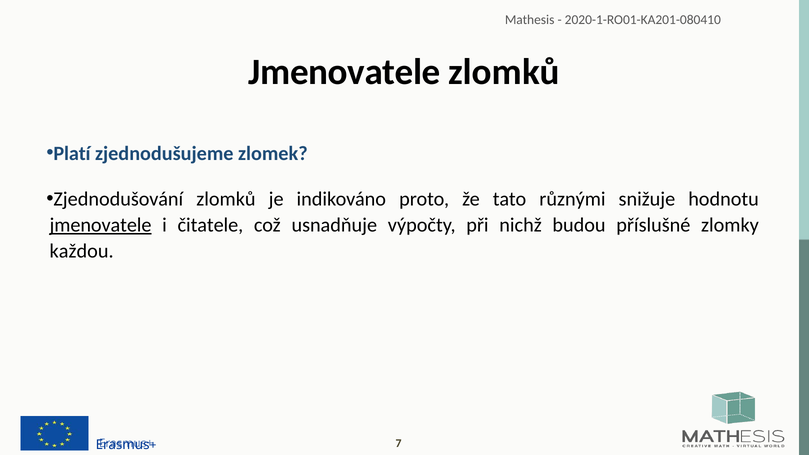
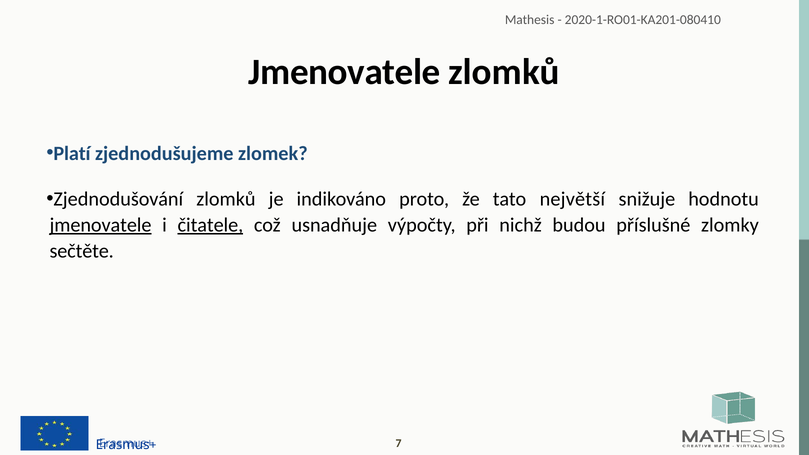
různými: různými -> největší (572, 199)
čitatele underline: none -> present (210, 225)
každou: každou -> sečtěte (82, 251)
